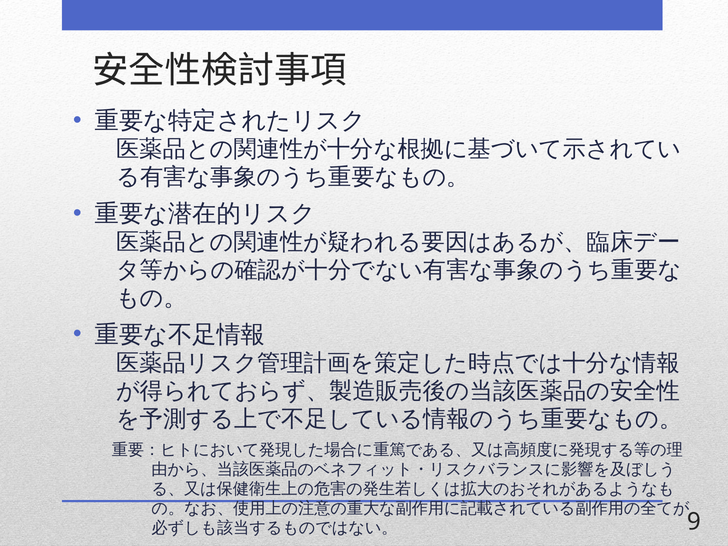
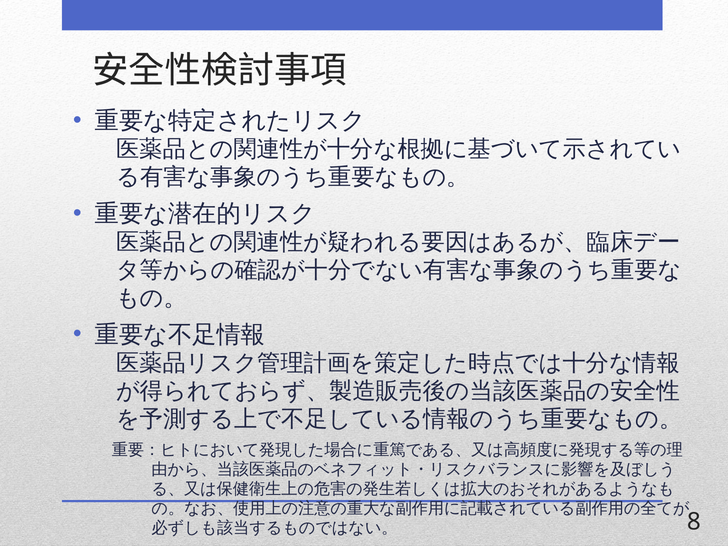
9: 9 -> 8 (694, 522)
